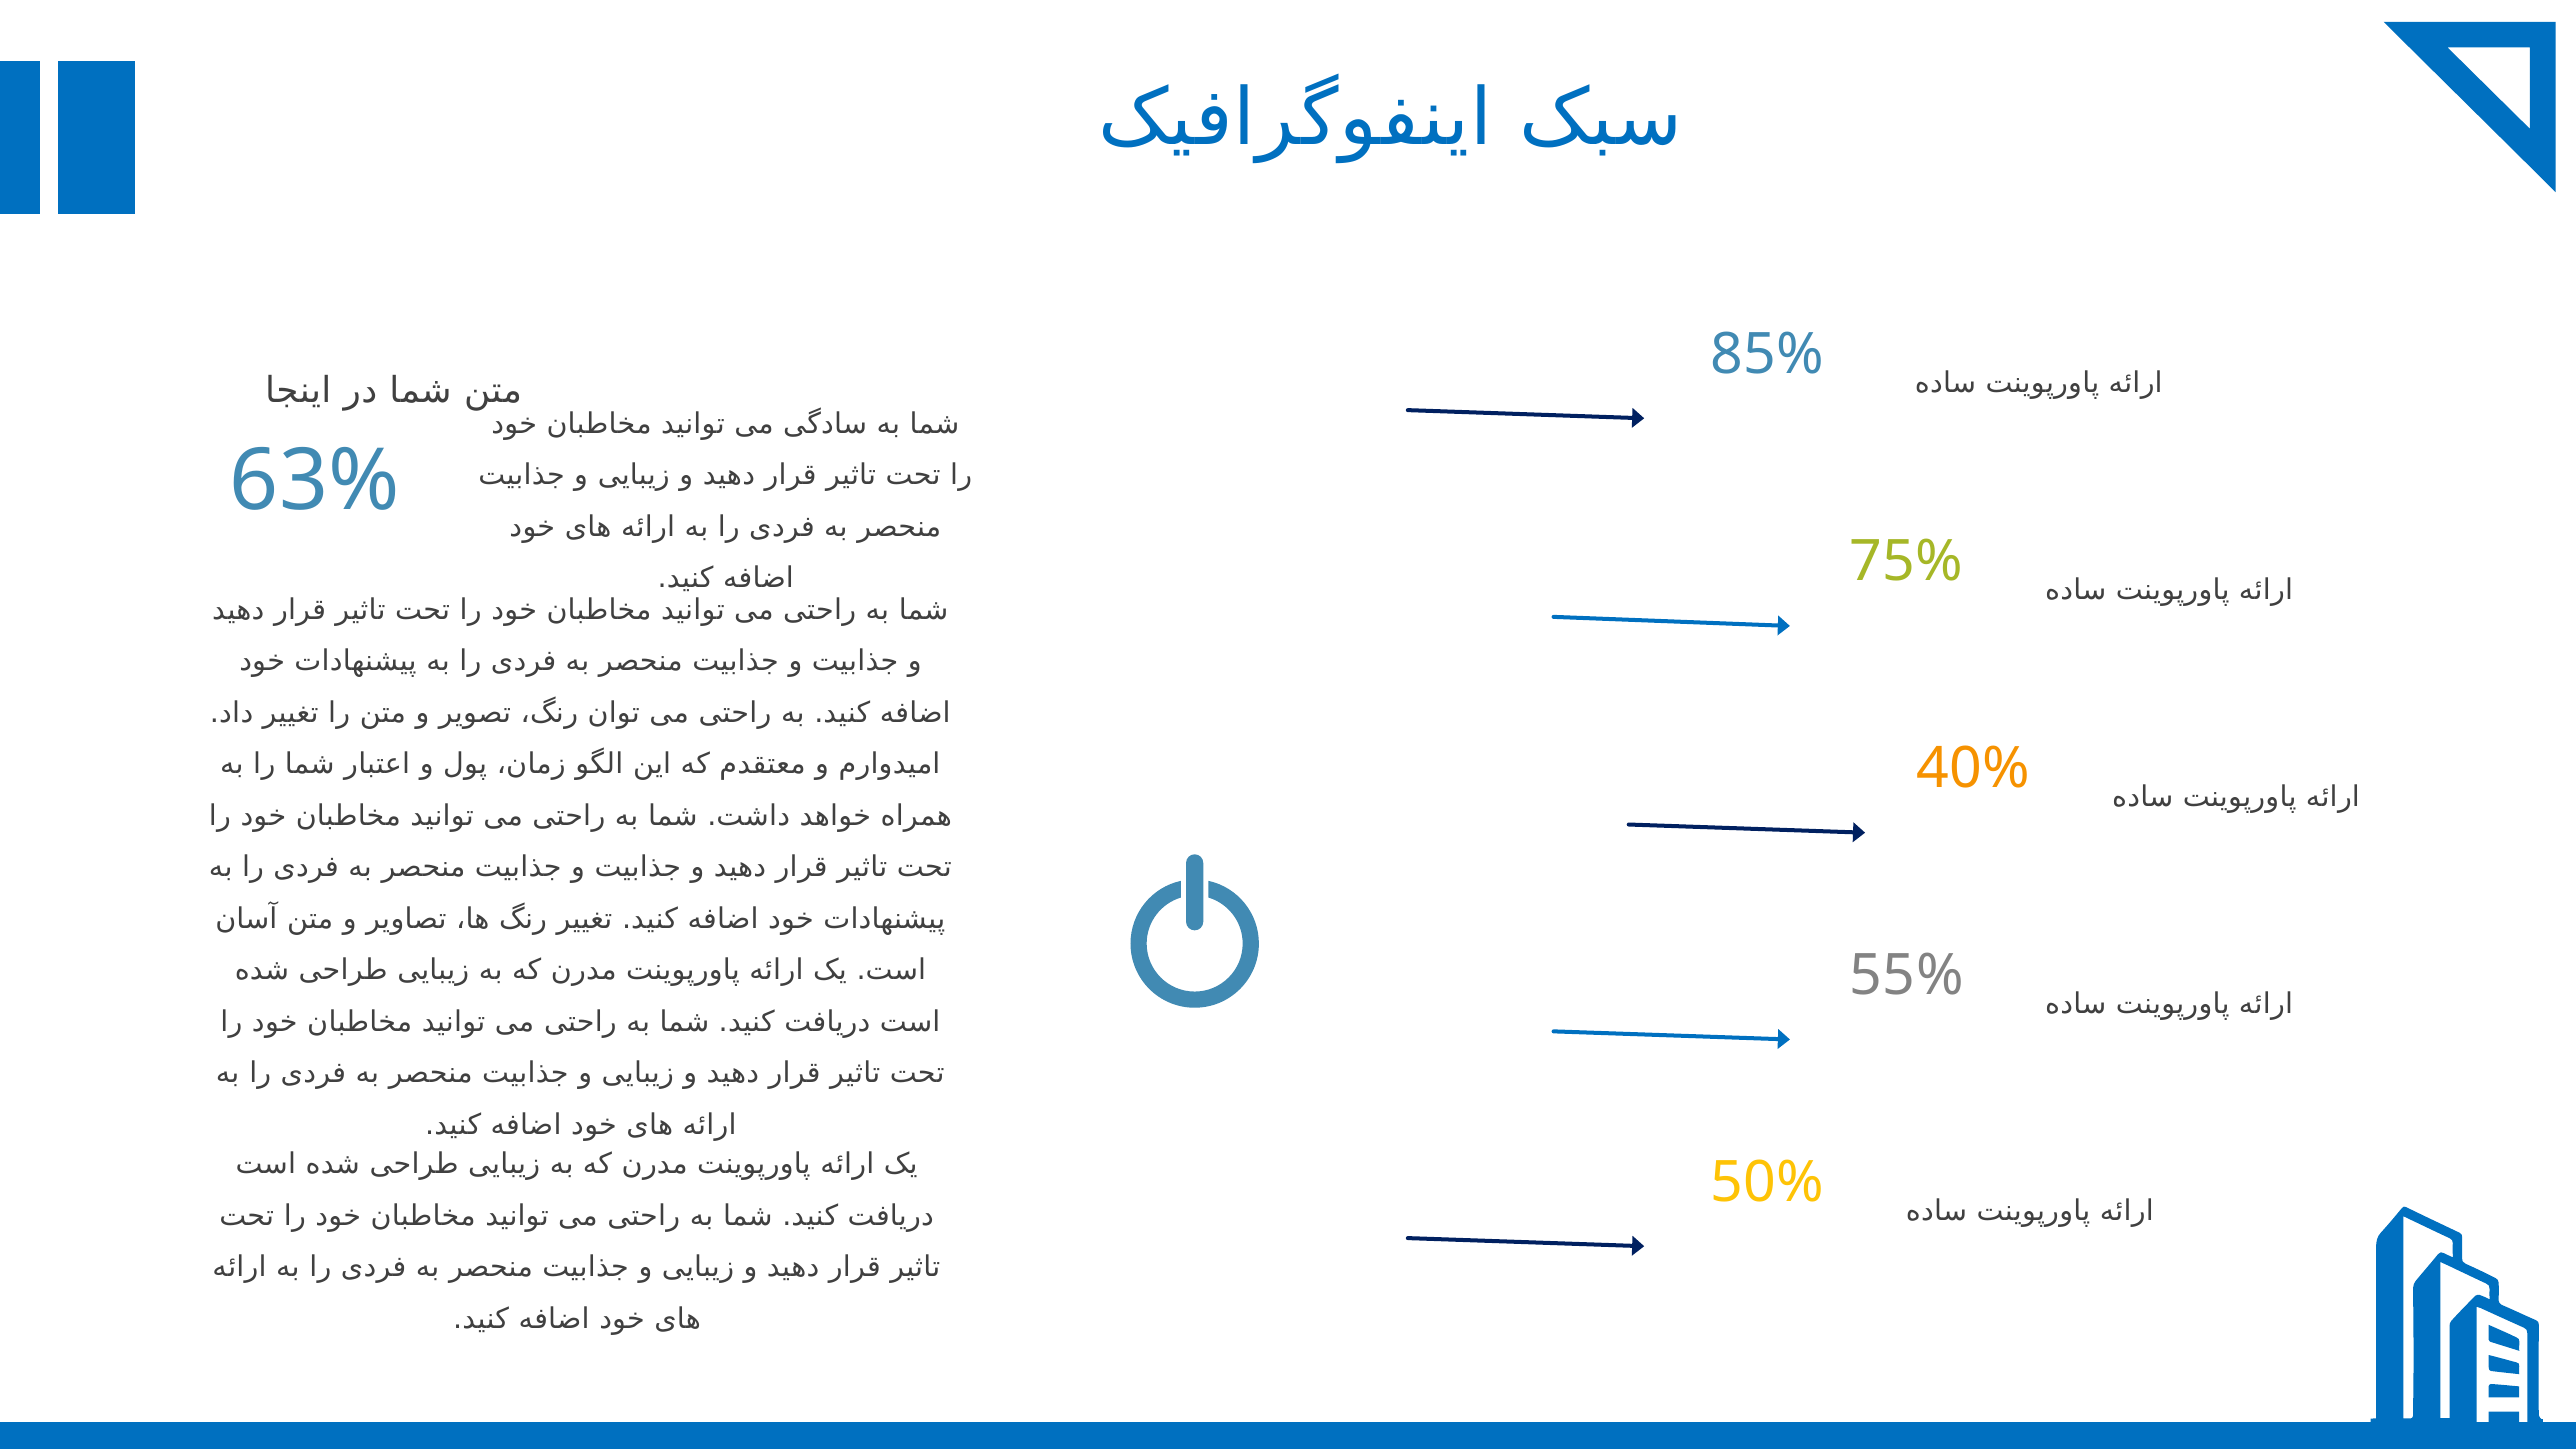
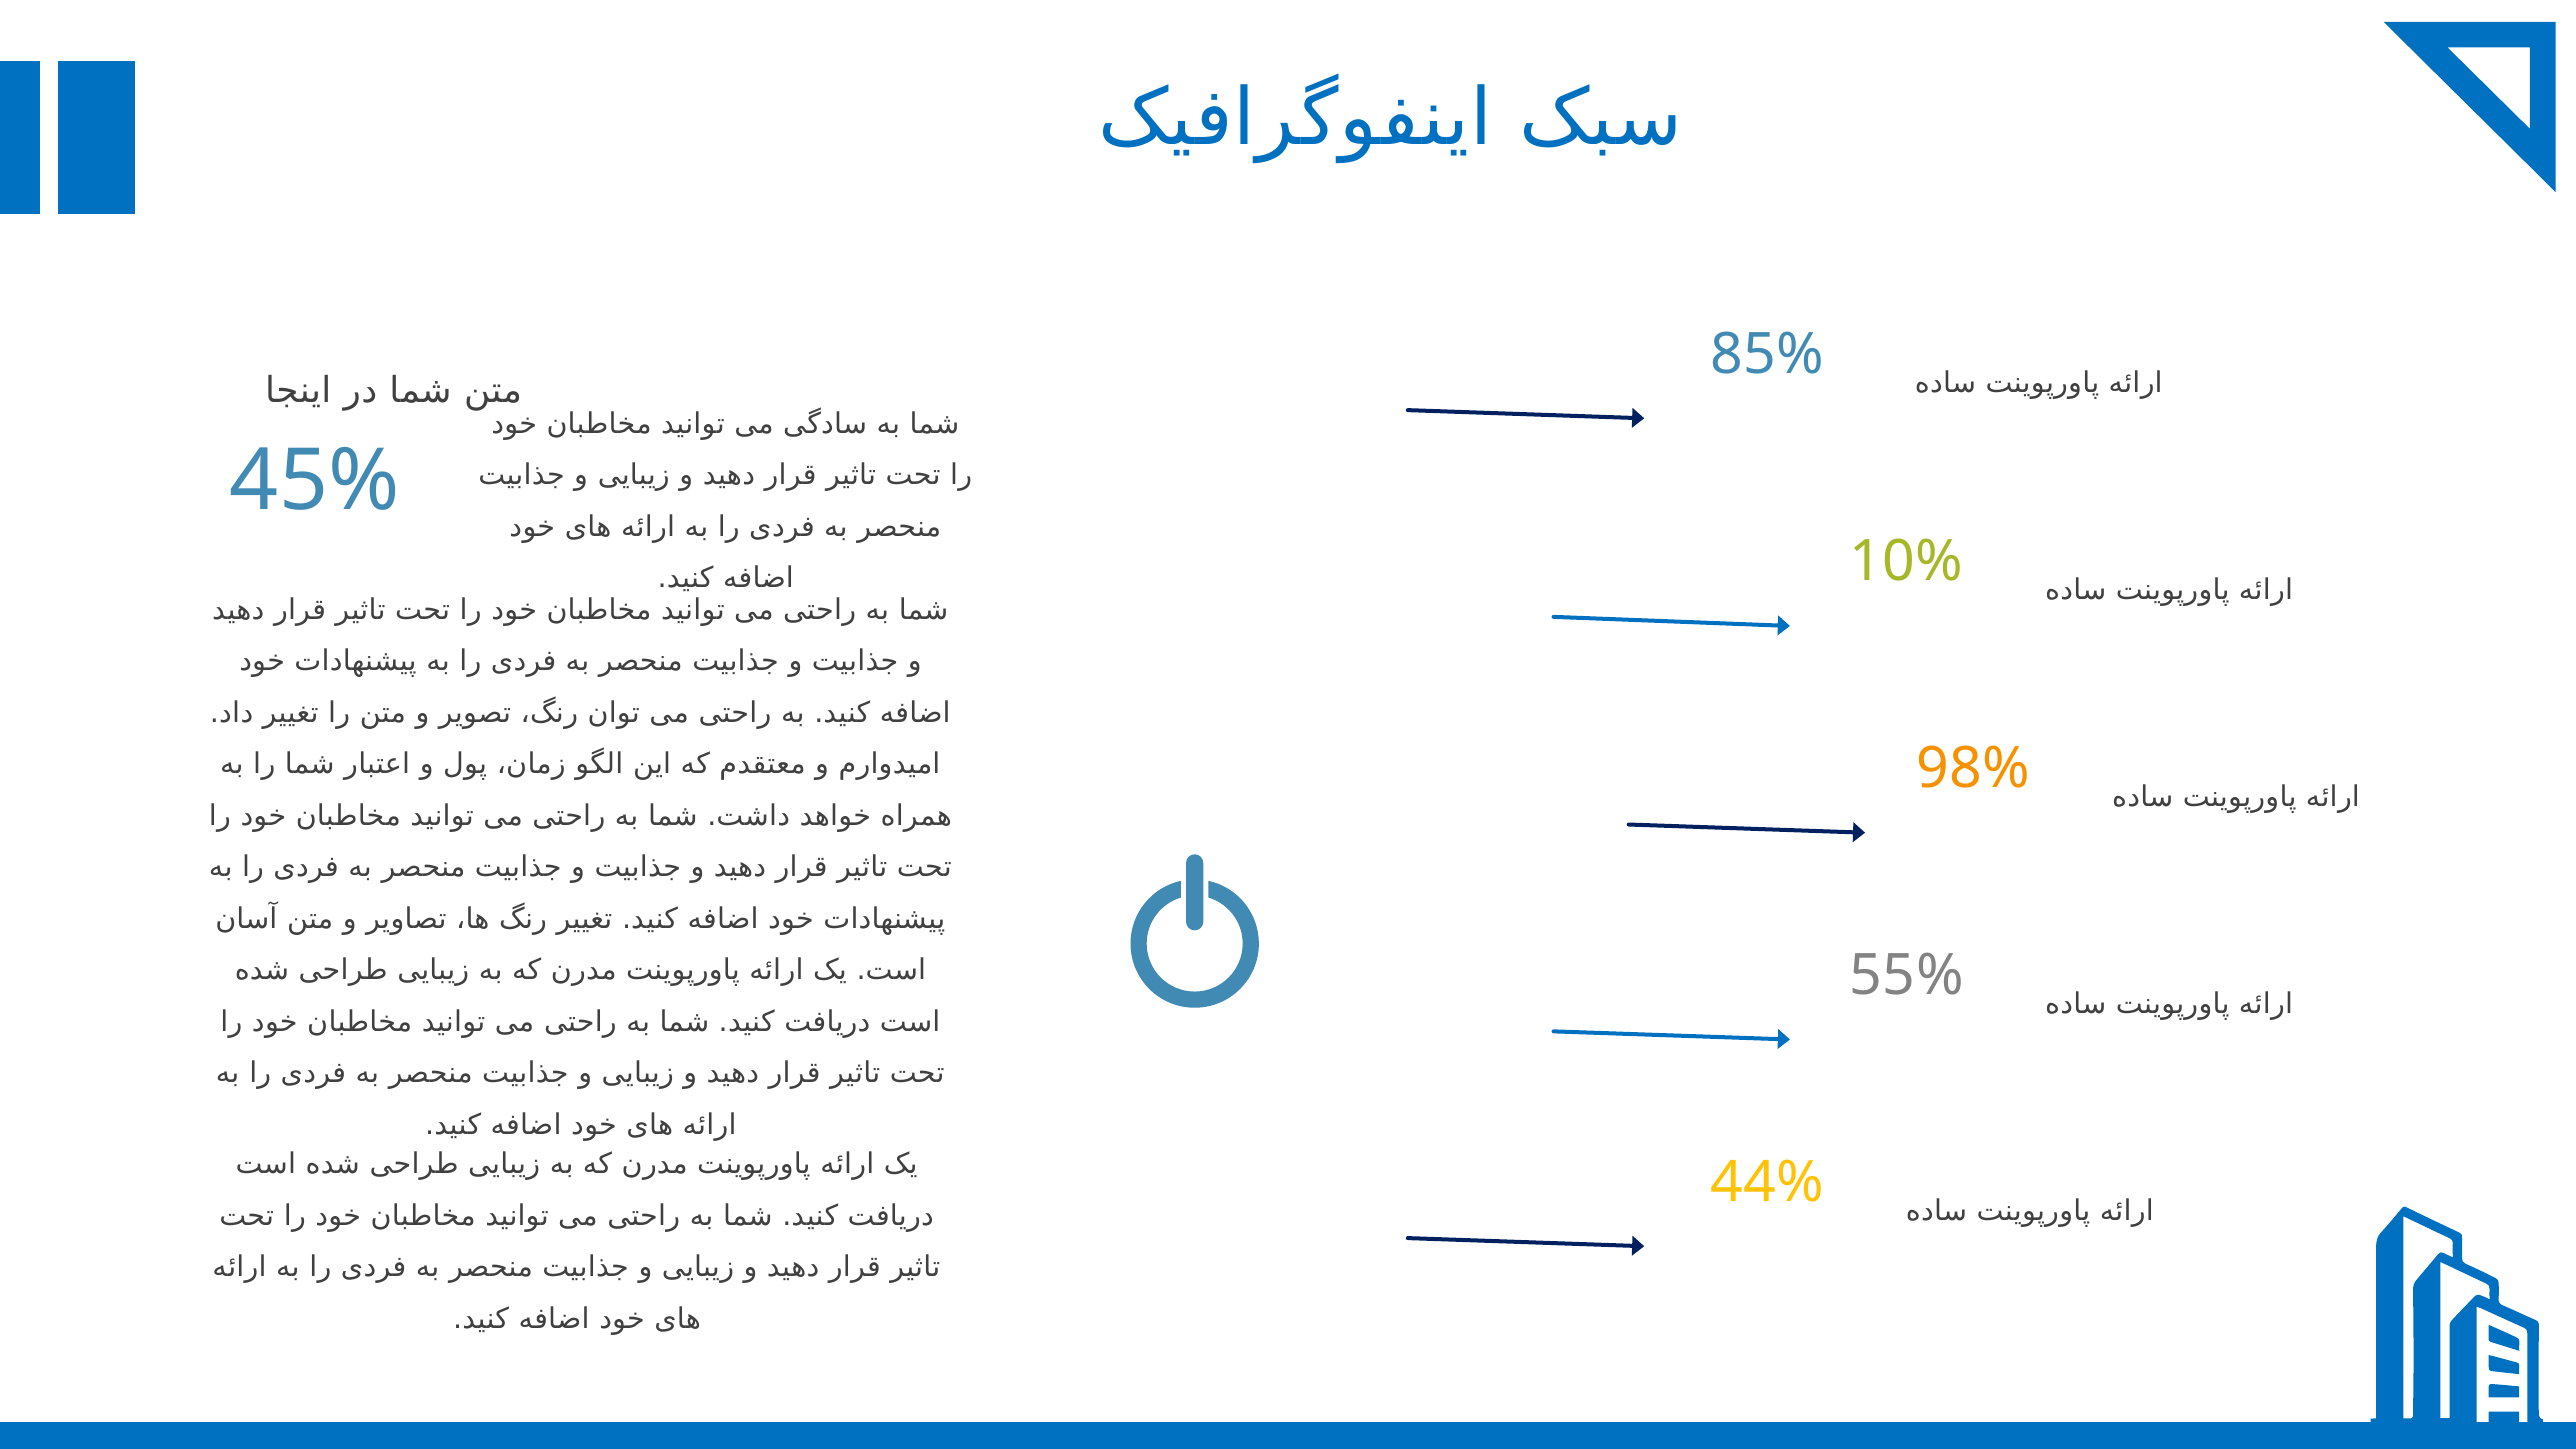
63%: 63% -> 45% (315, 482)
75%: 75% -> 10% (1906, 562)
40%: 40% -> 98% (1973, 769)
50%: 50% -> 44% (1767, 1183)
